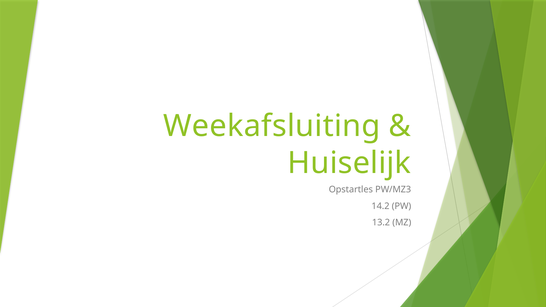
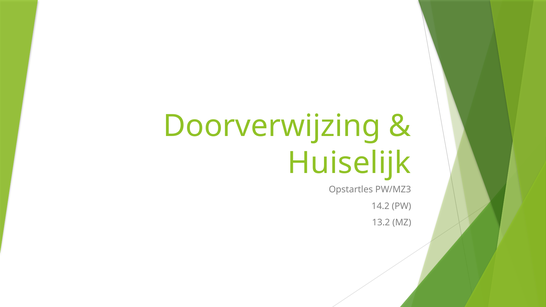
Weekafsluiting: Weekafsluiting -> Doorverwijzing (272, 126)
